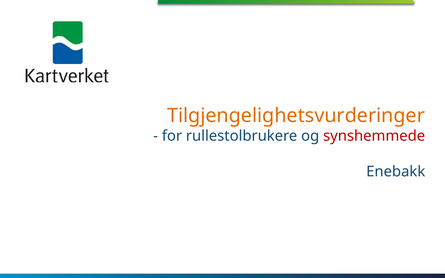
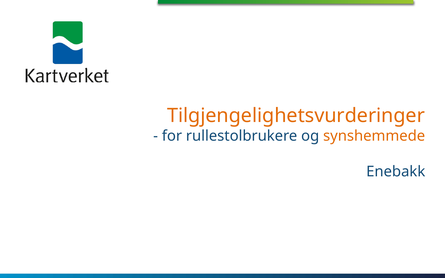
synshemmede colour: red -> orange (374, 136)
